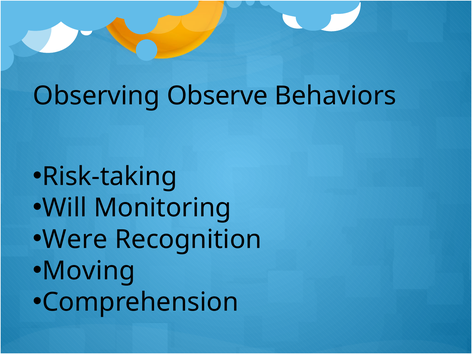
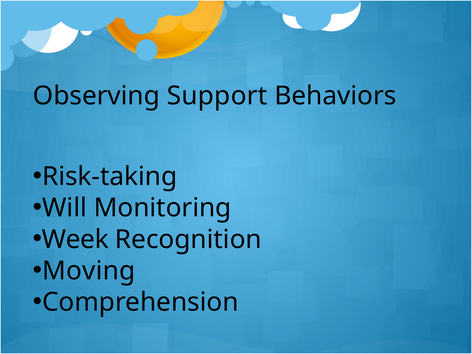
Observe: Observe -> Support (217, 96)
Were: Were -> Week (75, 239)
